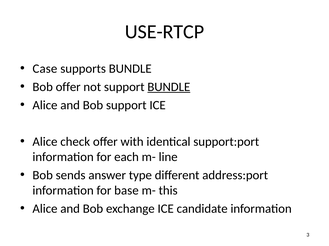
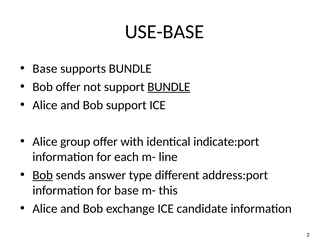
USE-RTCP: USE-RTCP -> USE-BASE (164, 32)
Case: Case -> Base (45, 69)
check: check -> group (75, 142)
support:port: support:port -> indicate:port (226, 142)
Bob underline: none -> present (43, 176)
